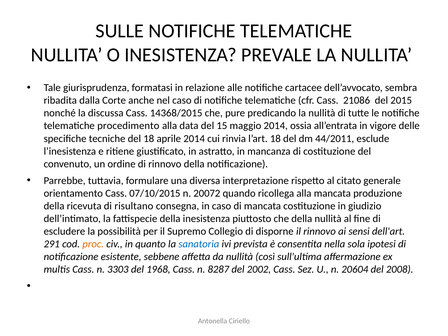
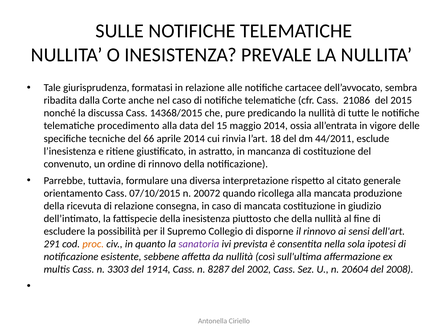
del 18: 18 -> 66 (149, 139)
di risultano: risultano -> relazione (134, 206)
sanatoria colour: blue -> purple (199, 244)
1968: 1968 -> 1914 (158, 270)
